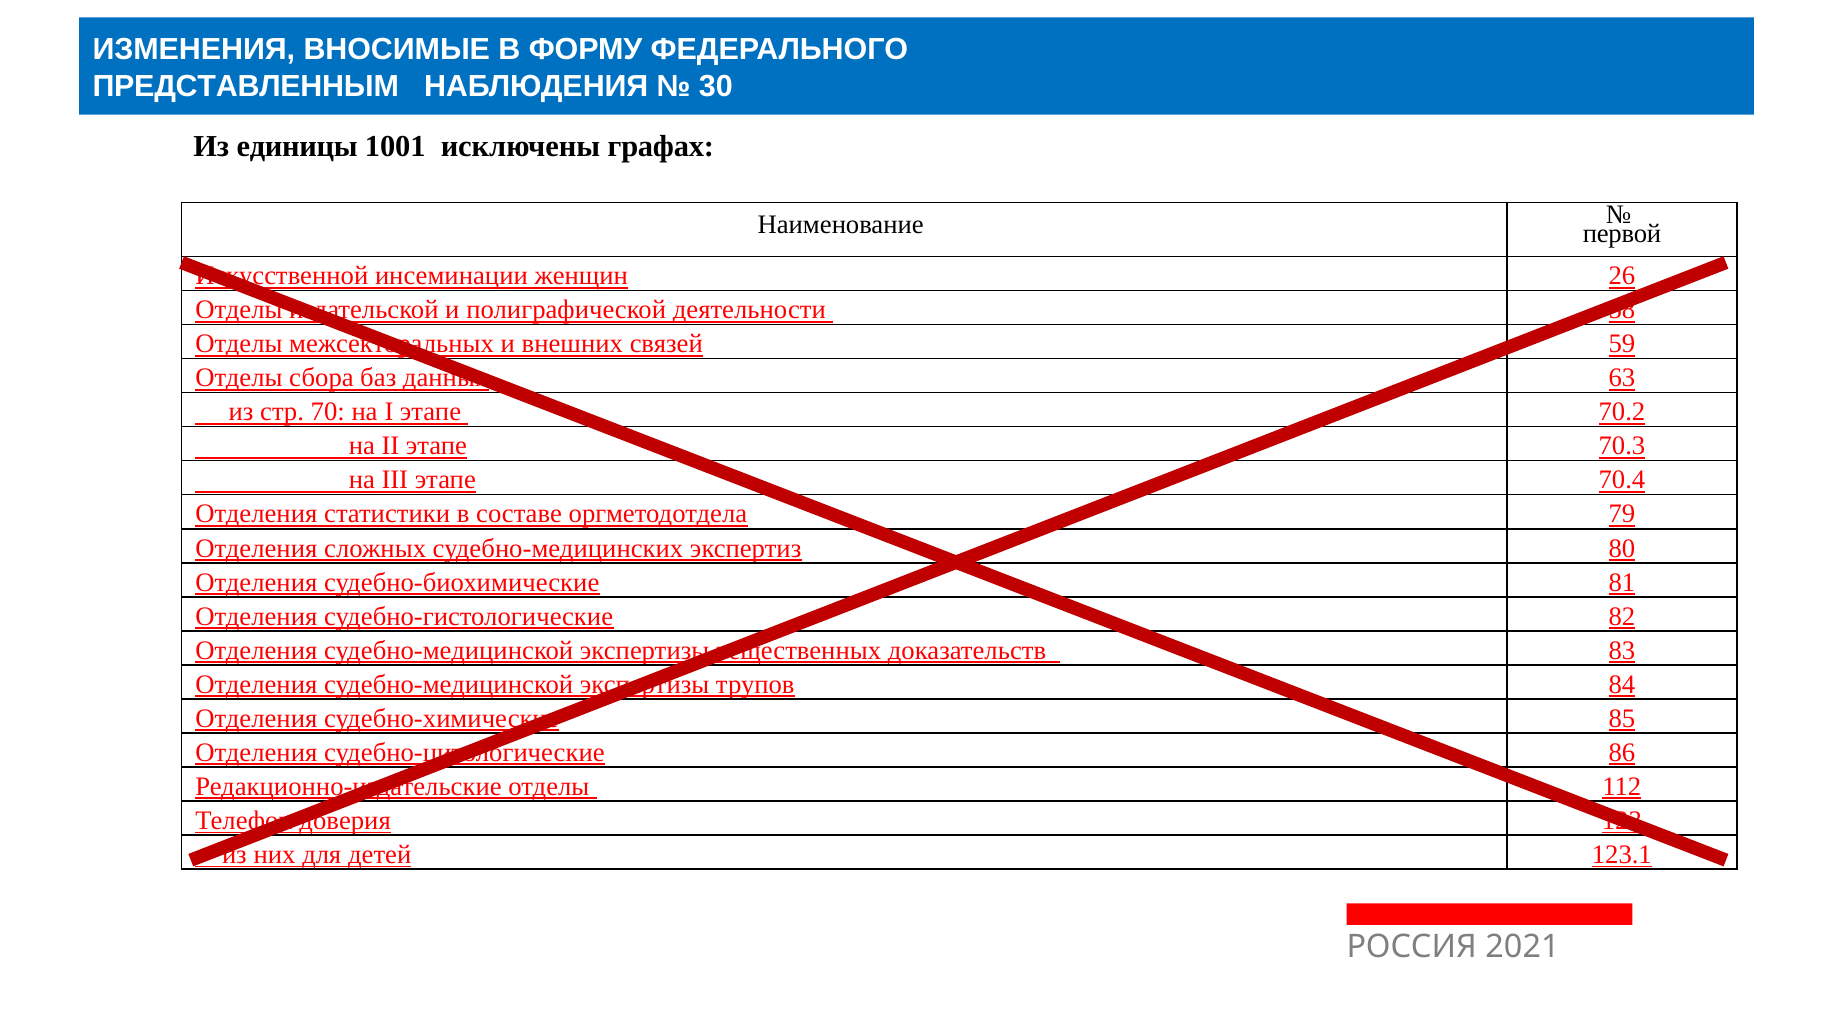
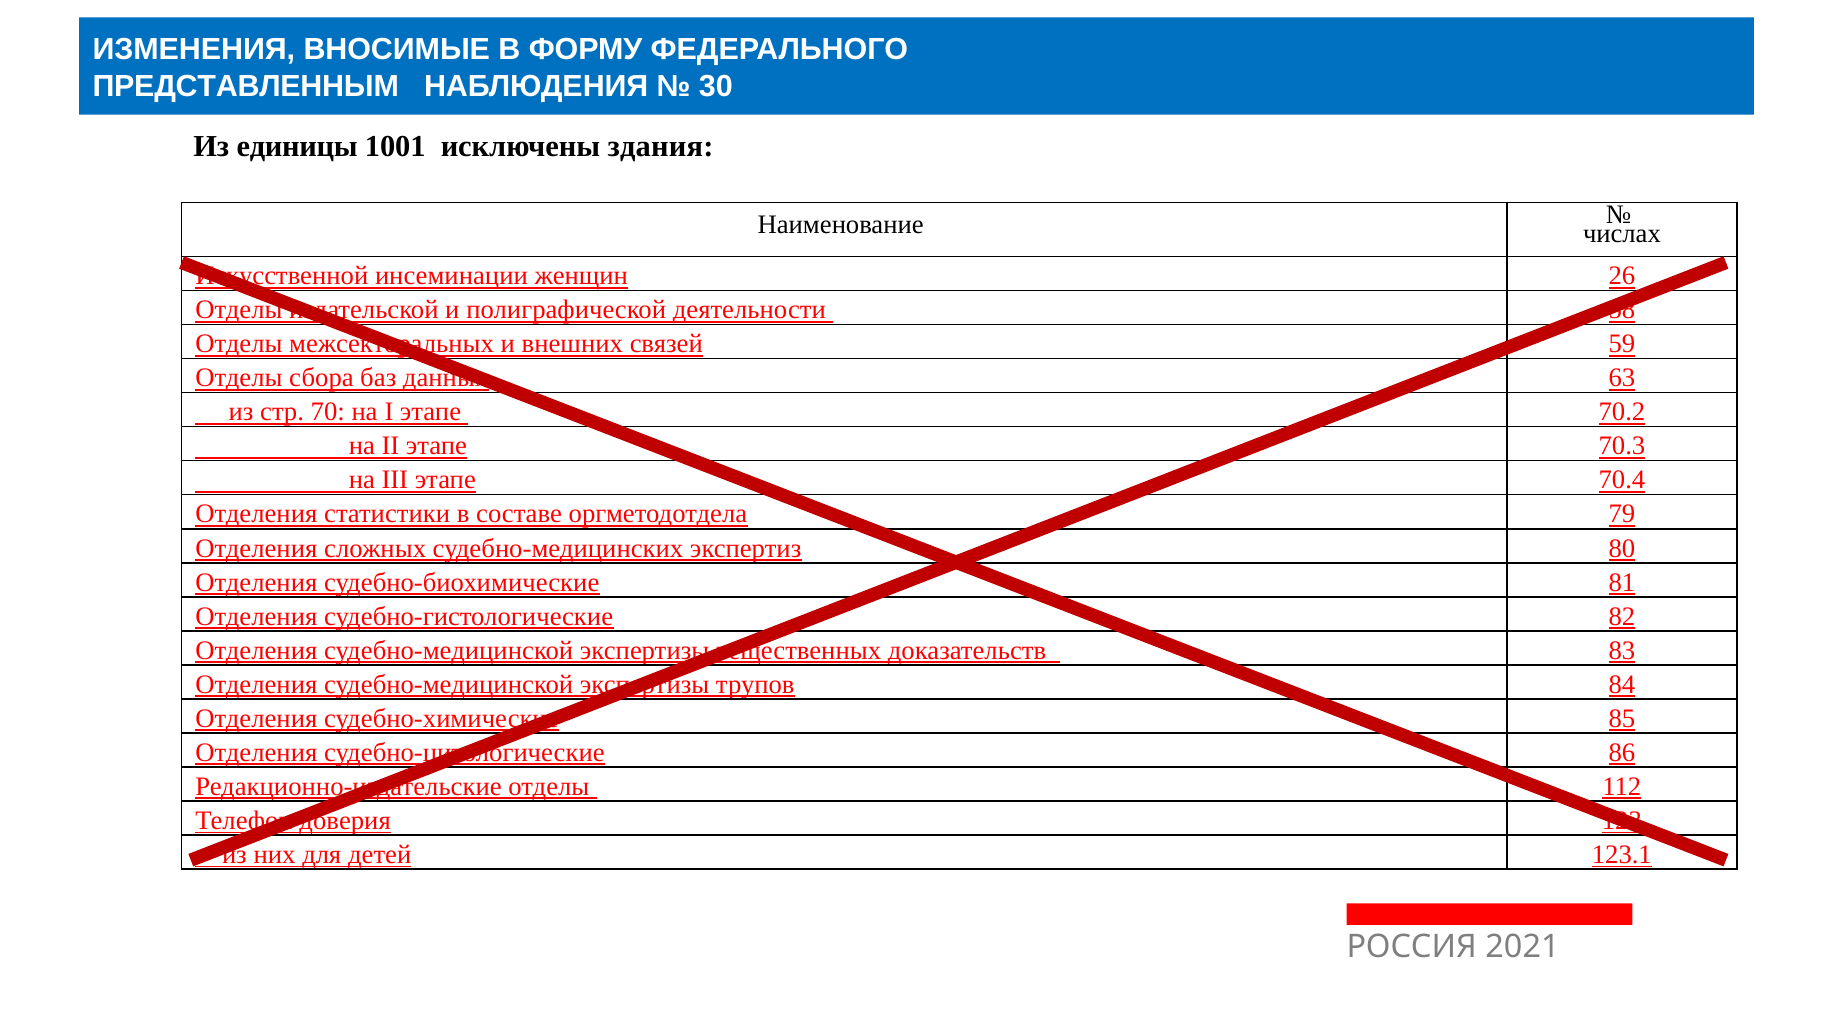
графах: графах -> здания (661, 146)
первой: первой -> числах (1622, 234)
